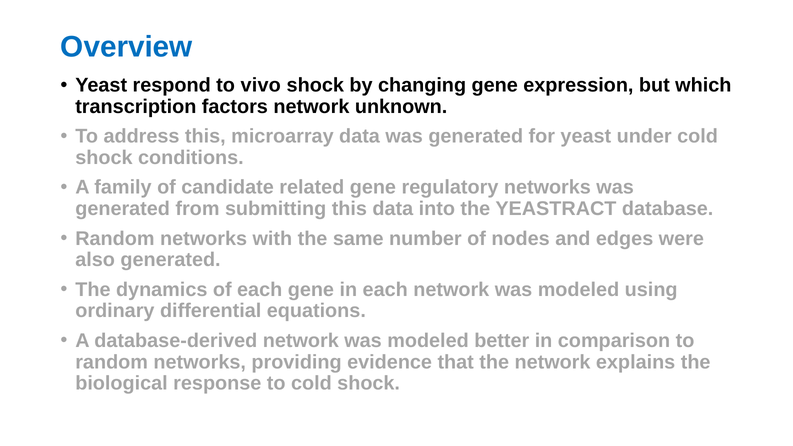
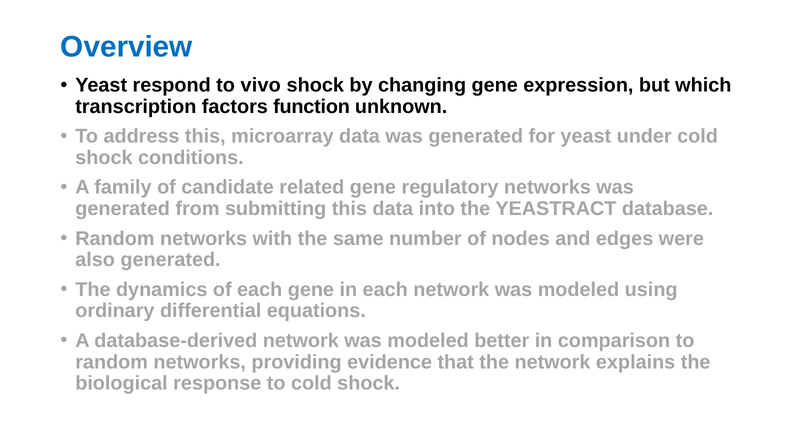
factors network: network -> function (312, 107)
